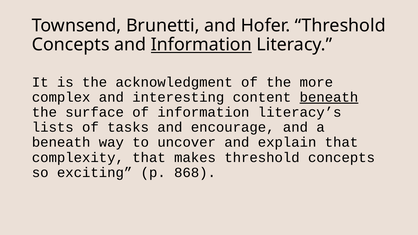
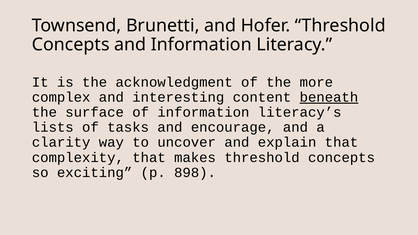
Information underline: present -> none (201, 45)
beneath: beneath -> clarity (61, 142)
868: 868 -> 898 (195, 173)
